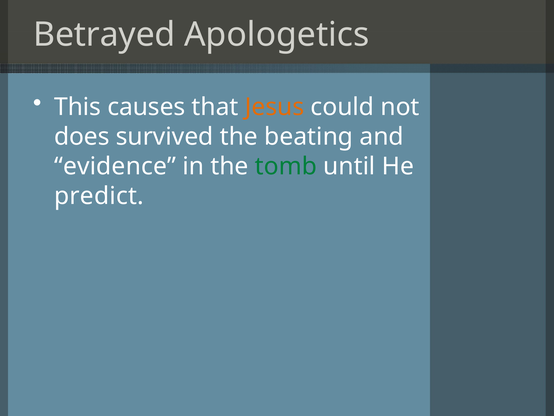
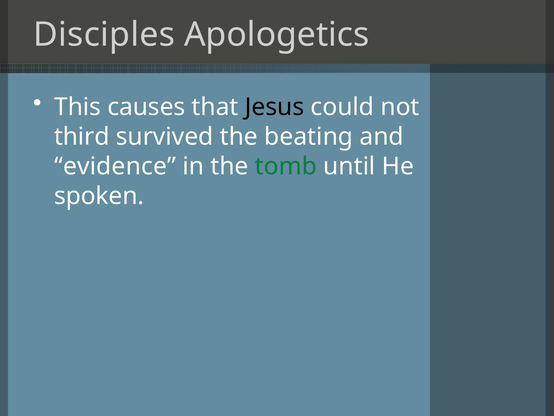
Betrayed: Betrayed -> Disciples (104, 35)
Jesus colour: orange -> black (275, 107)
does: does -> third (82, 137)
predict: predict -> spoken (99, 196)
